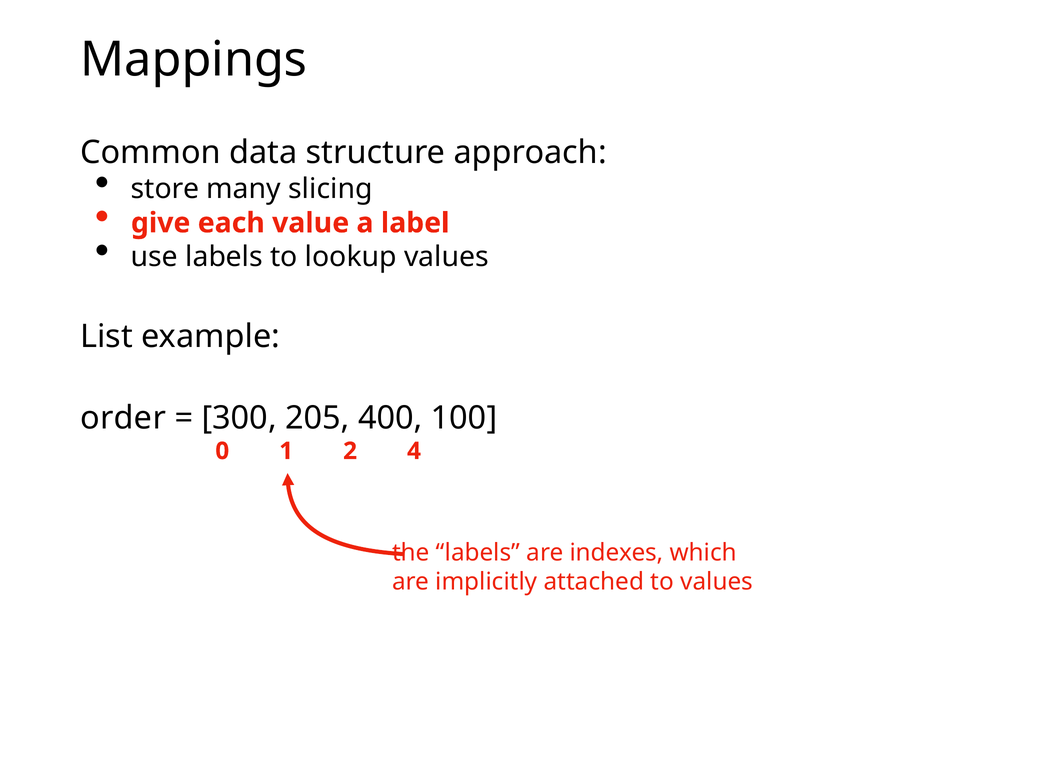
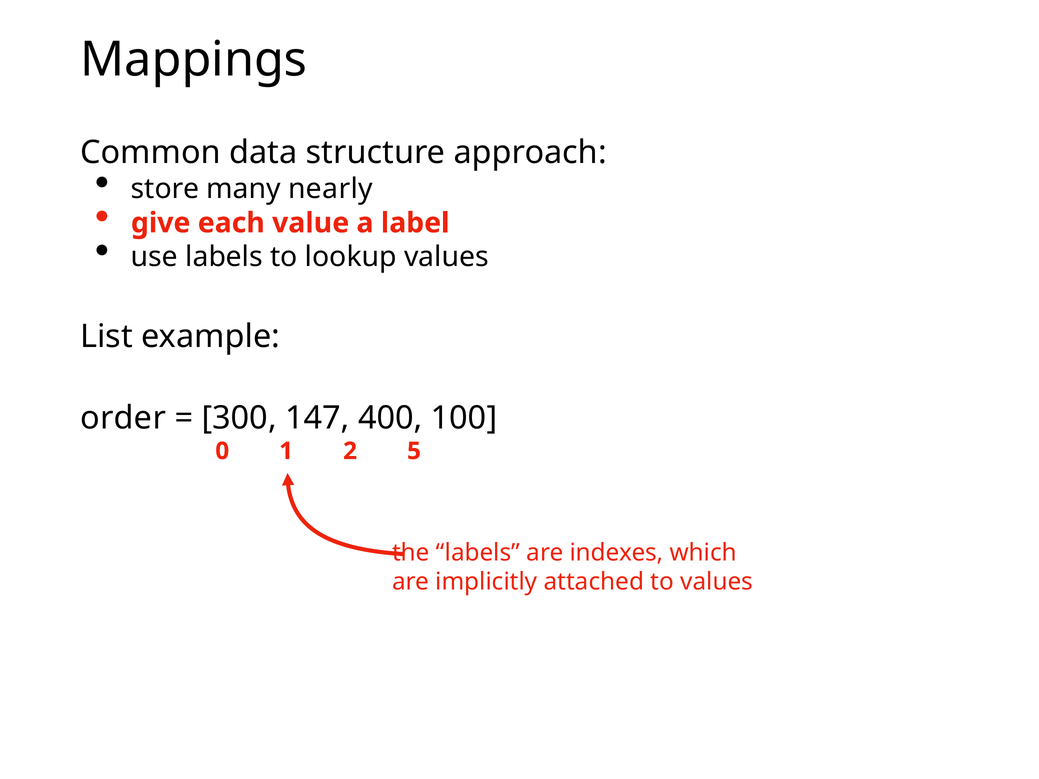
slicing: slicing -> nearly (330, 189)
205: 205 -> 147 (317, 418)
4: 4 -> 5 (414, 451)
